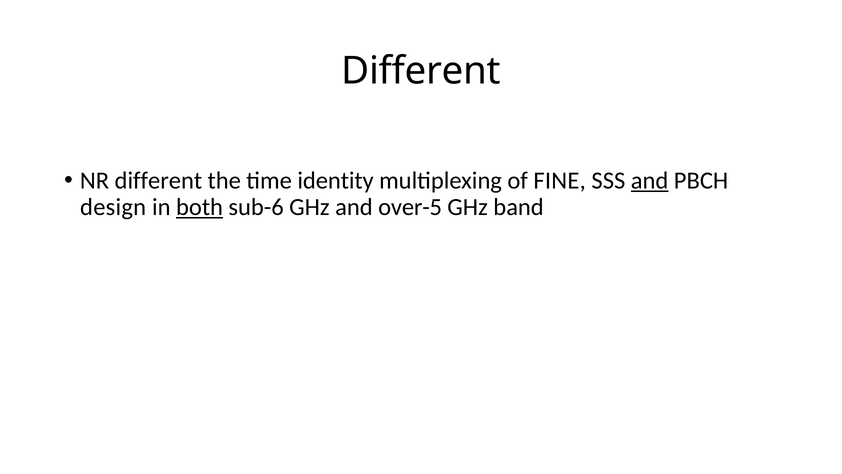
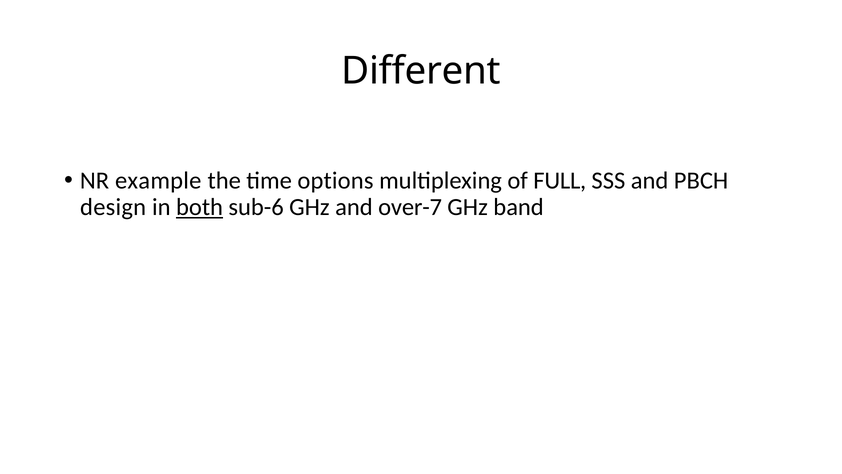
NR different: different -> example (158, 181)
identity: identity -> options (335, 181)
FINE: FINE -> FULL (560, 181)
and underline: present -> none (650, 181)
over-5: over-5 -> over-7 (410, 207)
